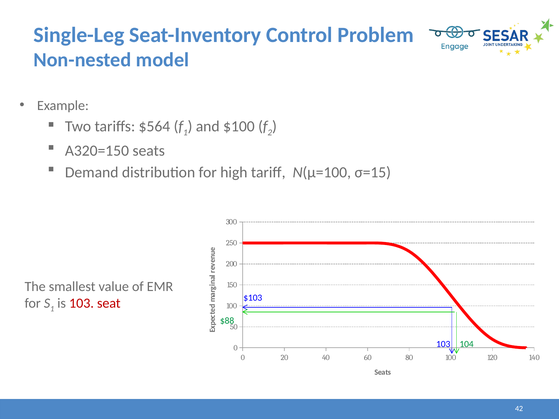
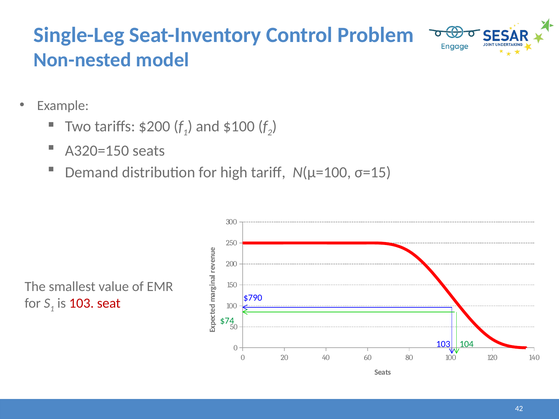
$564: $564 -> $200 (154, 126)
$103: $103 -> $790 (253, 298)
$88: $88 -> $74 (227, 321)
